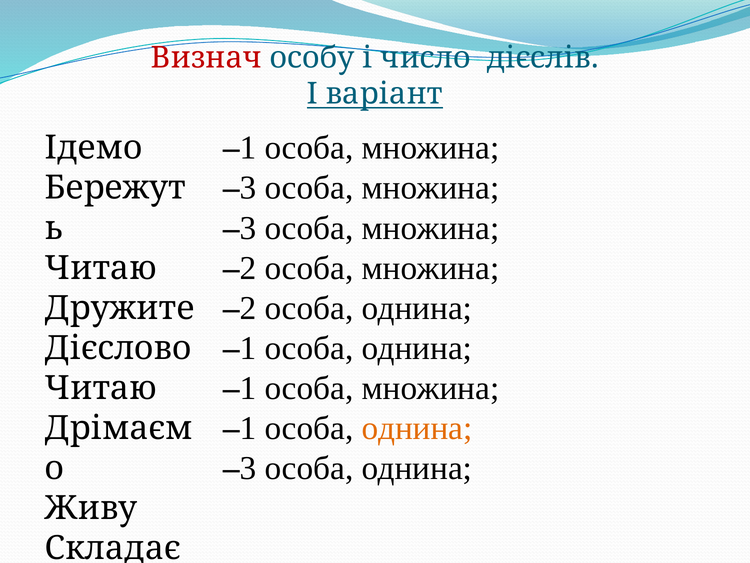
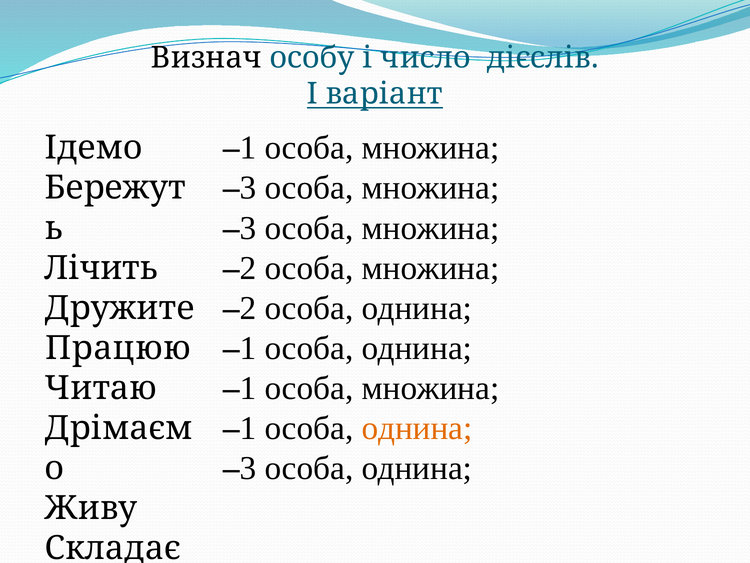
Визнач colour: red -> black (206, 58)
Читаю: Читаю -> Лічить (101, 268)
Дієслово: Дієслово -> Працюю (118, 348)
